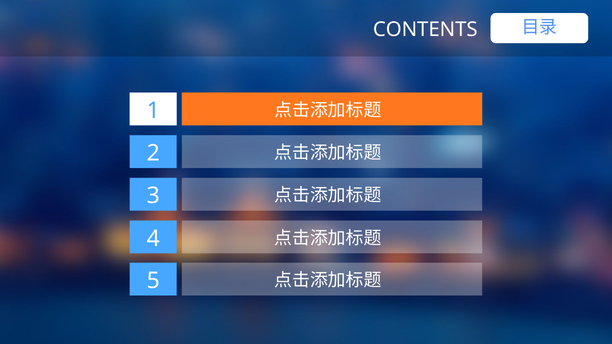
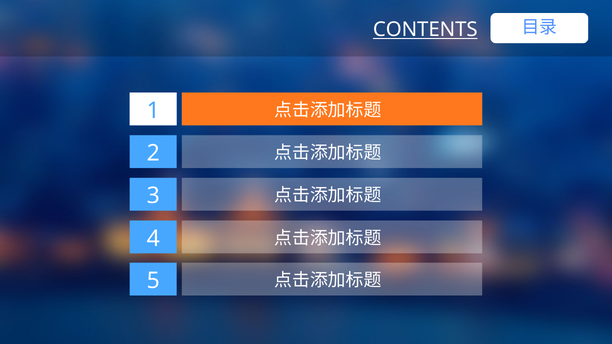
CONTENTS underline: none -> present (425, 30)
